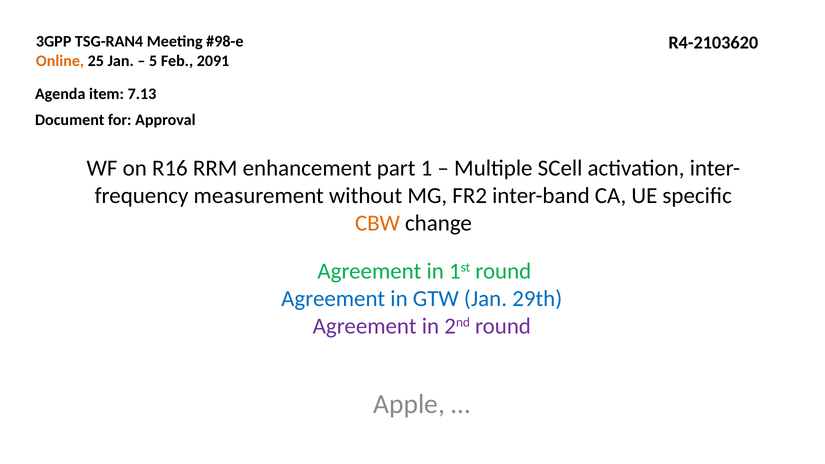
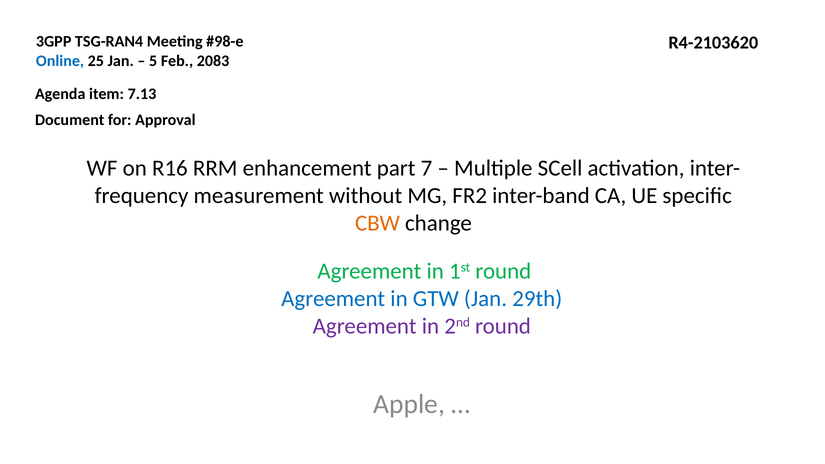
Online colour: orange -> blue (60, 61)
2091: 2091 -> 2083 (213, 61)
1: 1 -> 7 (427, 168)
